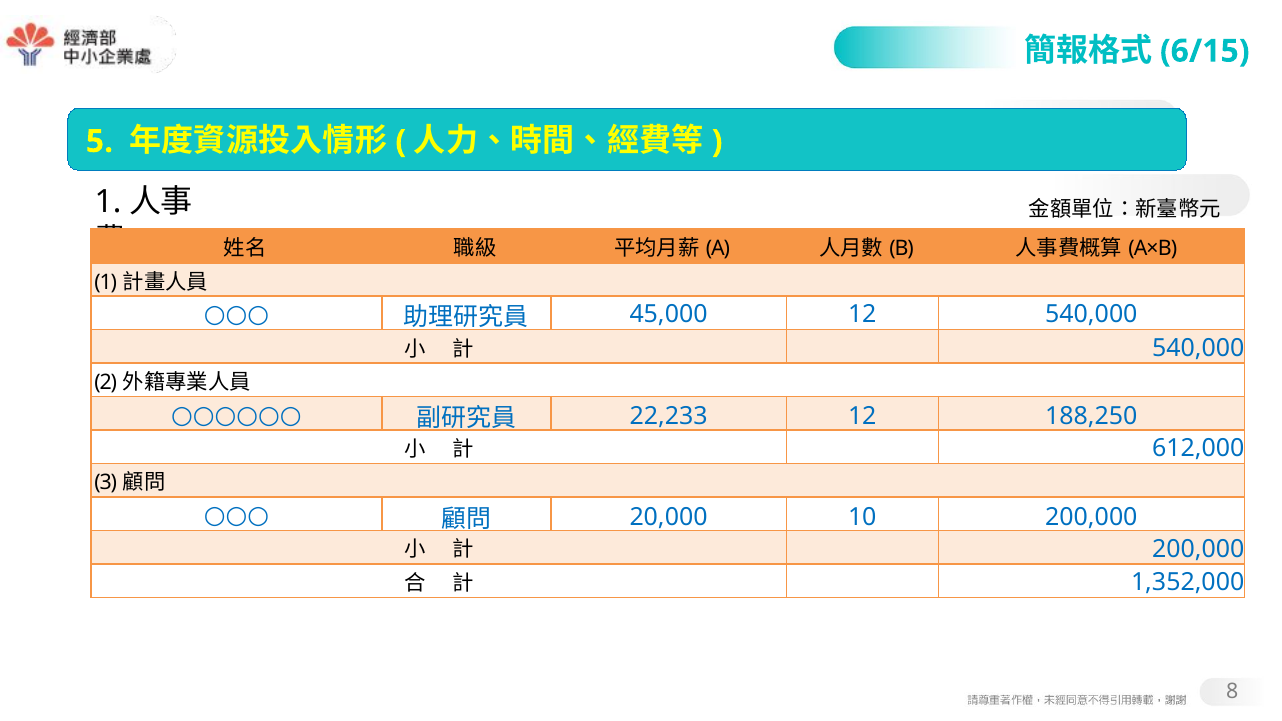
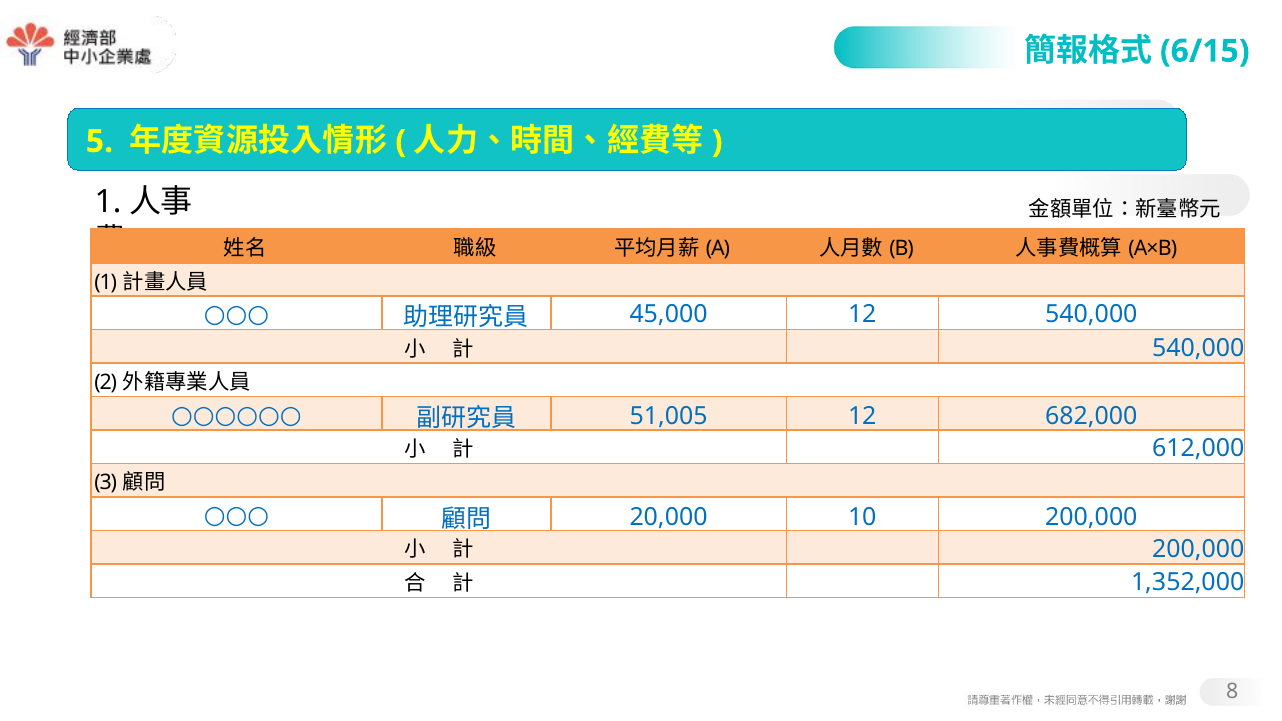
22,233: 22,233 -> 51,005 (669, 416)
188,250: 188,250 -> 682,000 (1091, 416)
